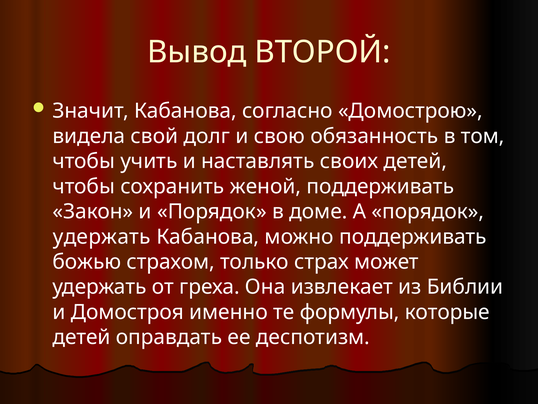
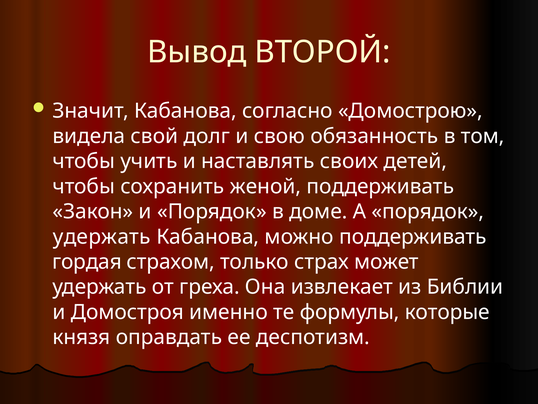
божью: божью -> гордая (87, 262)
детей: детей -> князя (81, 337)
